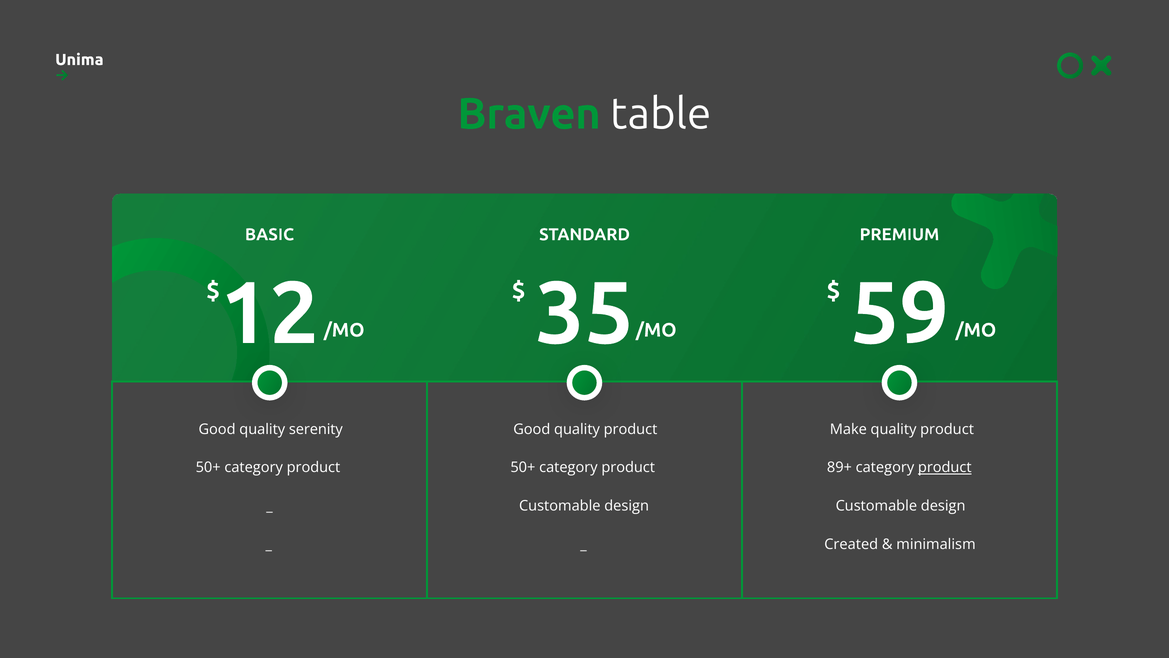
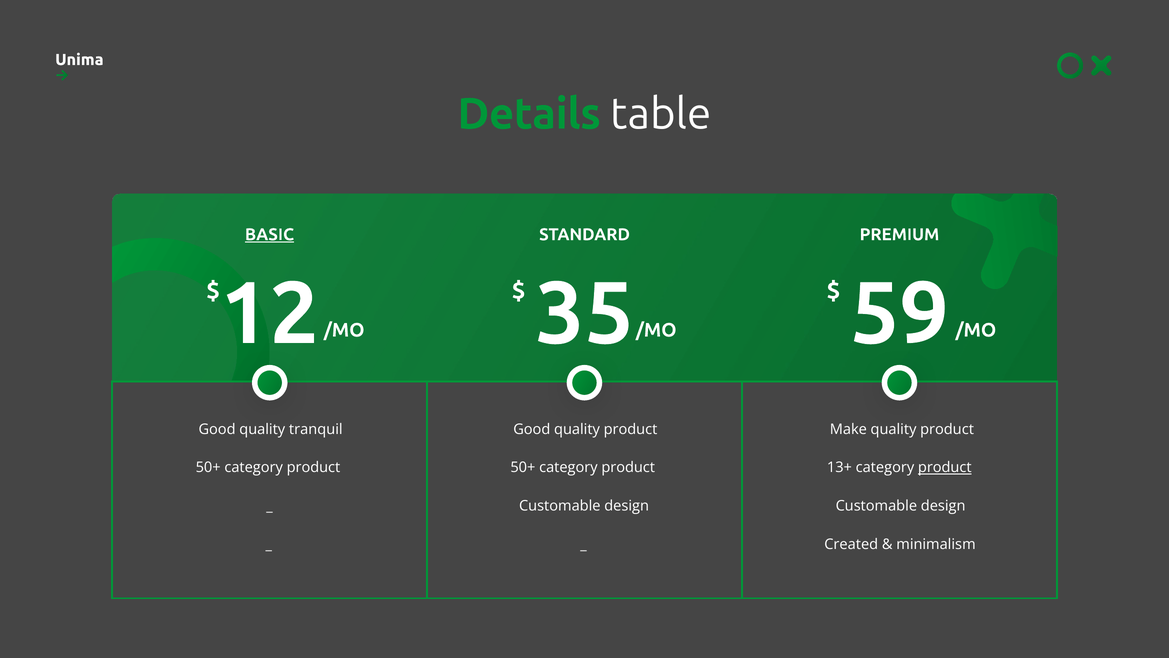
Braven: Braven -> Details (529, 114)
BASIC underline: none -> present (269, 234)
serenity: serenity -> tranquil (316, 429)
89+: 89+ -> 13+ (839, 467)
